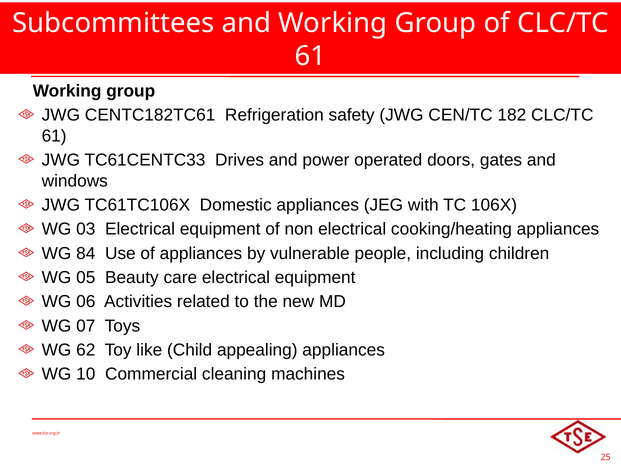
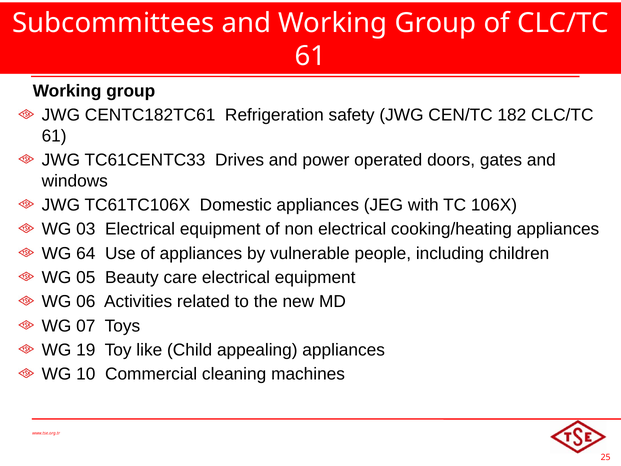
84: 84 -> 64 (86, 253)
62: 62 -> 19 (86, 350)
